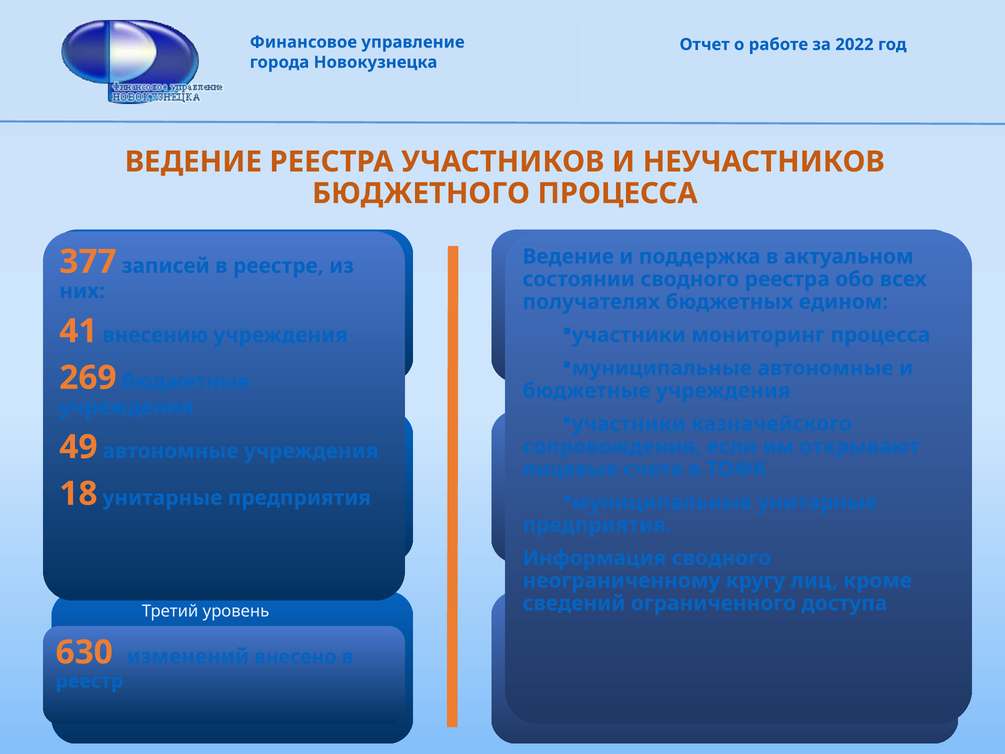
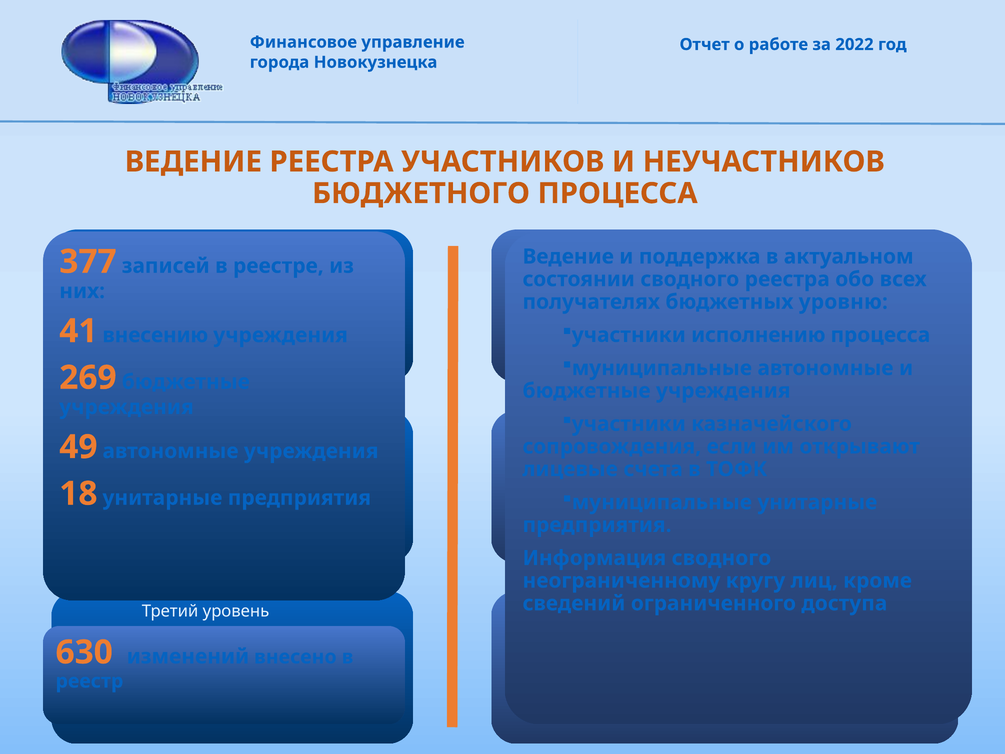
едином: едином -> уровню (843, 302)
мониторинг: мониторинг -> исполнению (758, 335)
